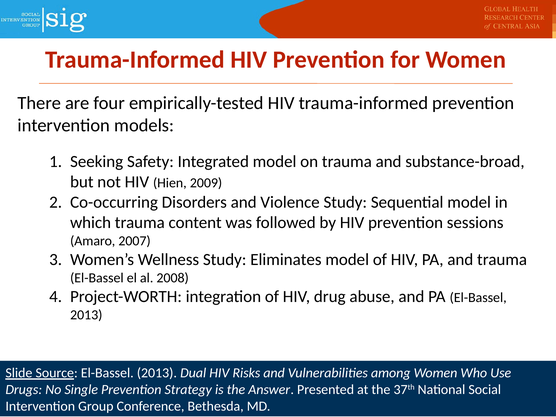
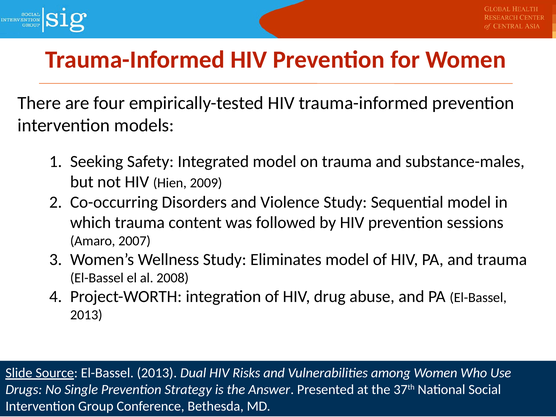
substance-broad: substance-broad -> substance-males (465, 161)
